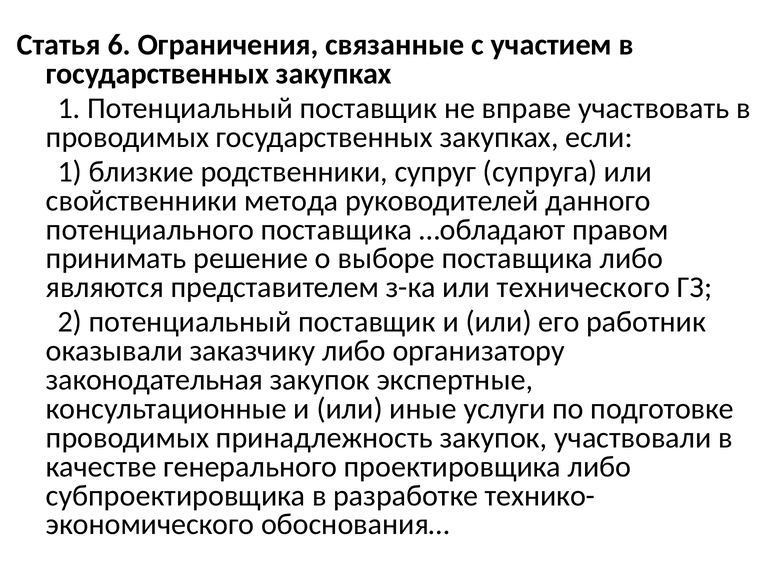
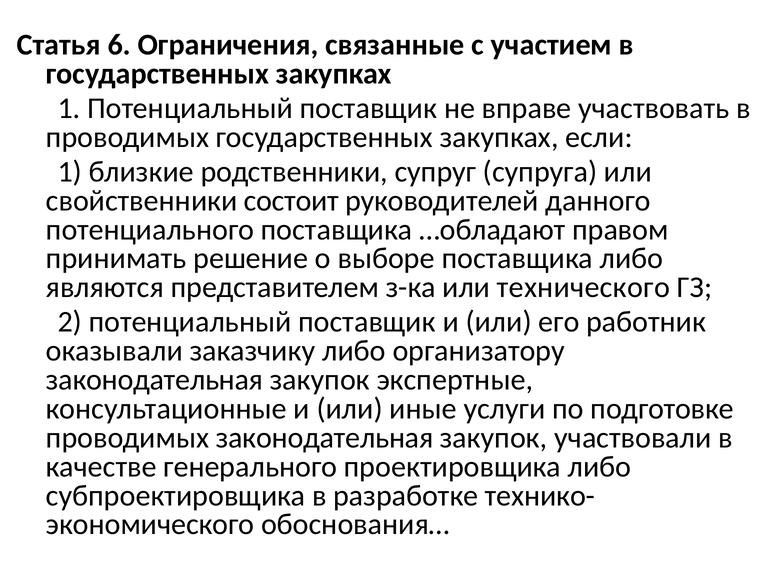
метода: метода -> состоит (291, 201)
проводимых принадлежность: принадлежность -> законодательная (325, 438)
